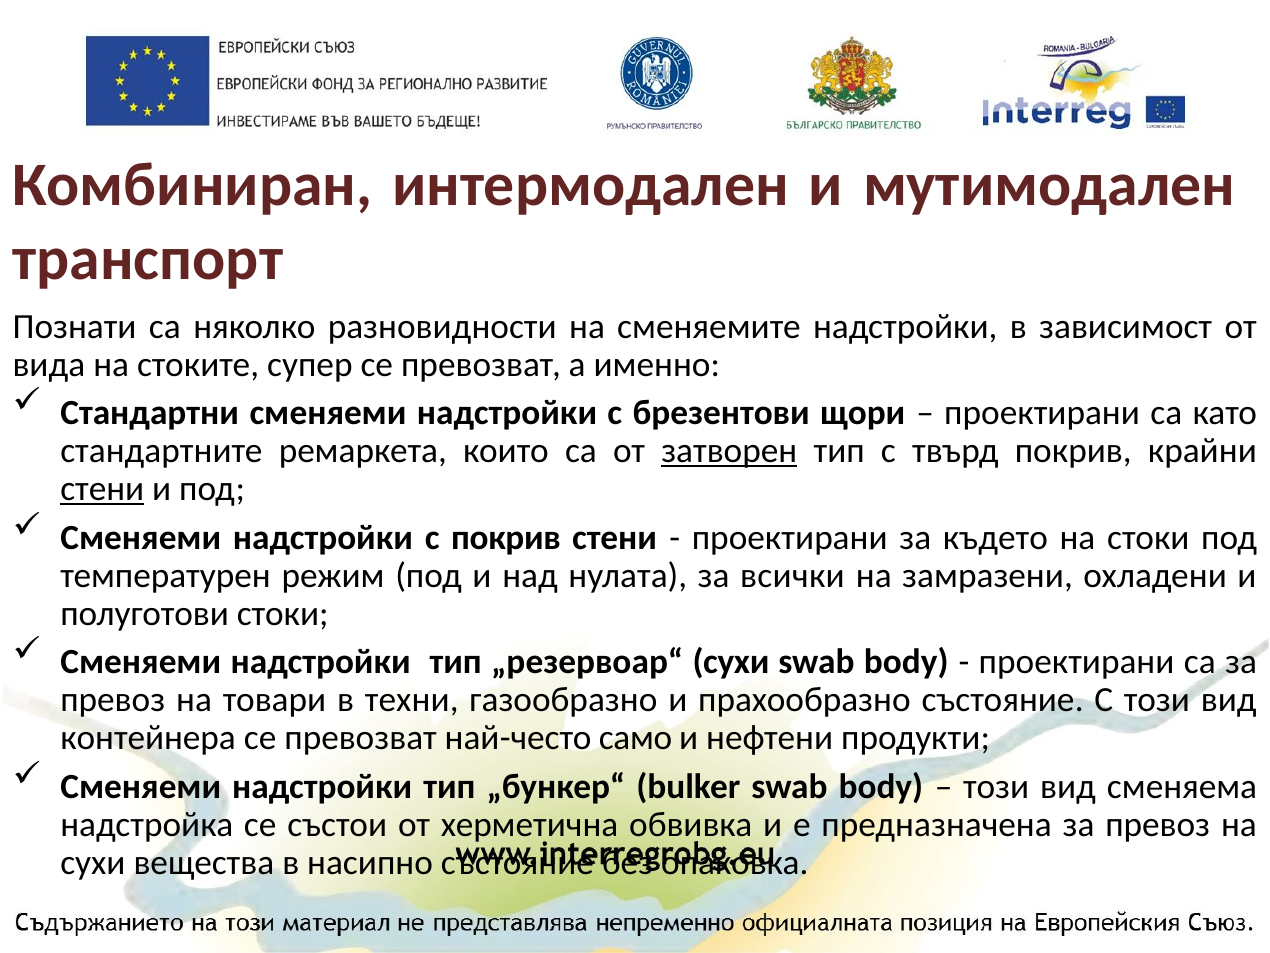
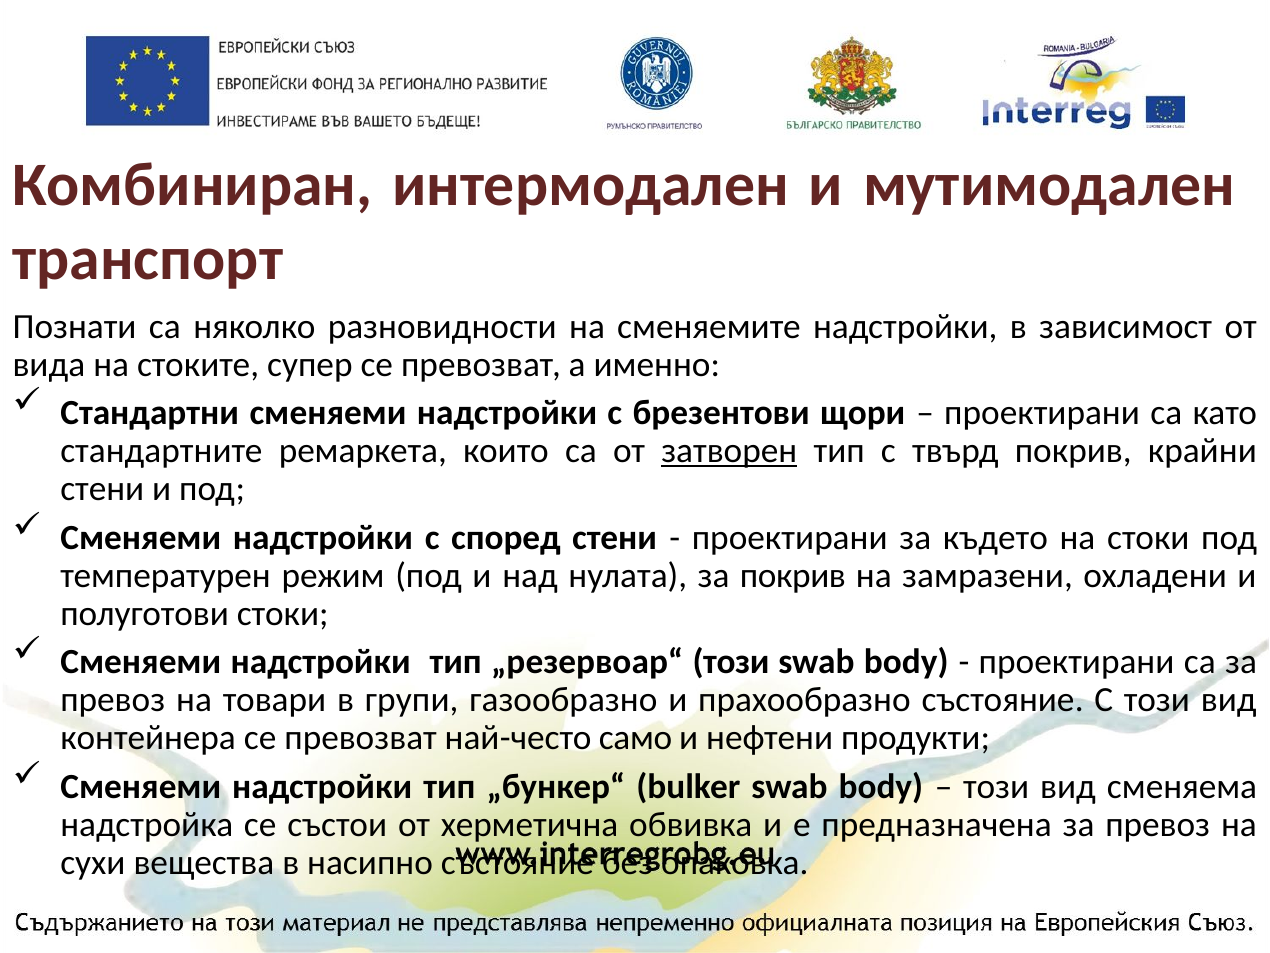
стени underline: present -> none (102, 489)
с покрив: покрив -> според (506, 537)
за всички: всички -> покрив (793, 575)
„резервоар“ сухи: сухи -> този (731, 662)
техни: техни -> групи (412, 700)
